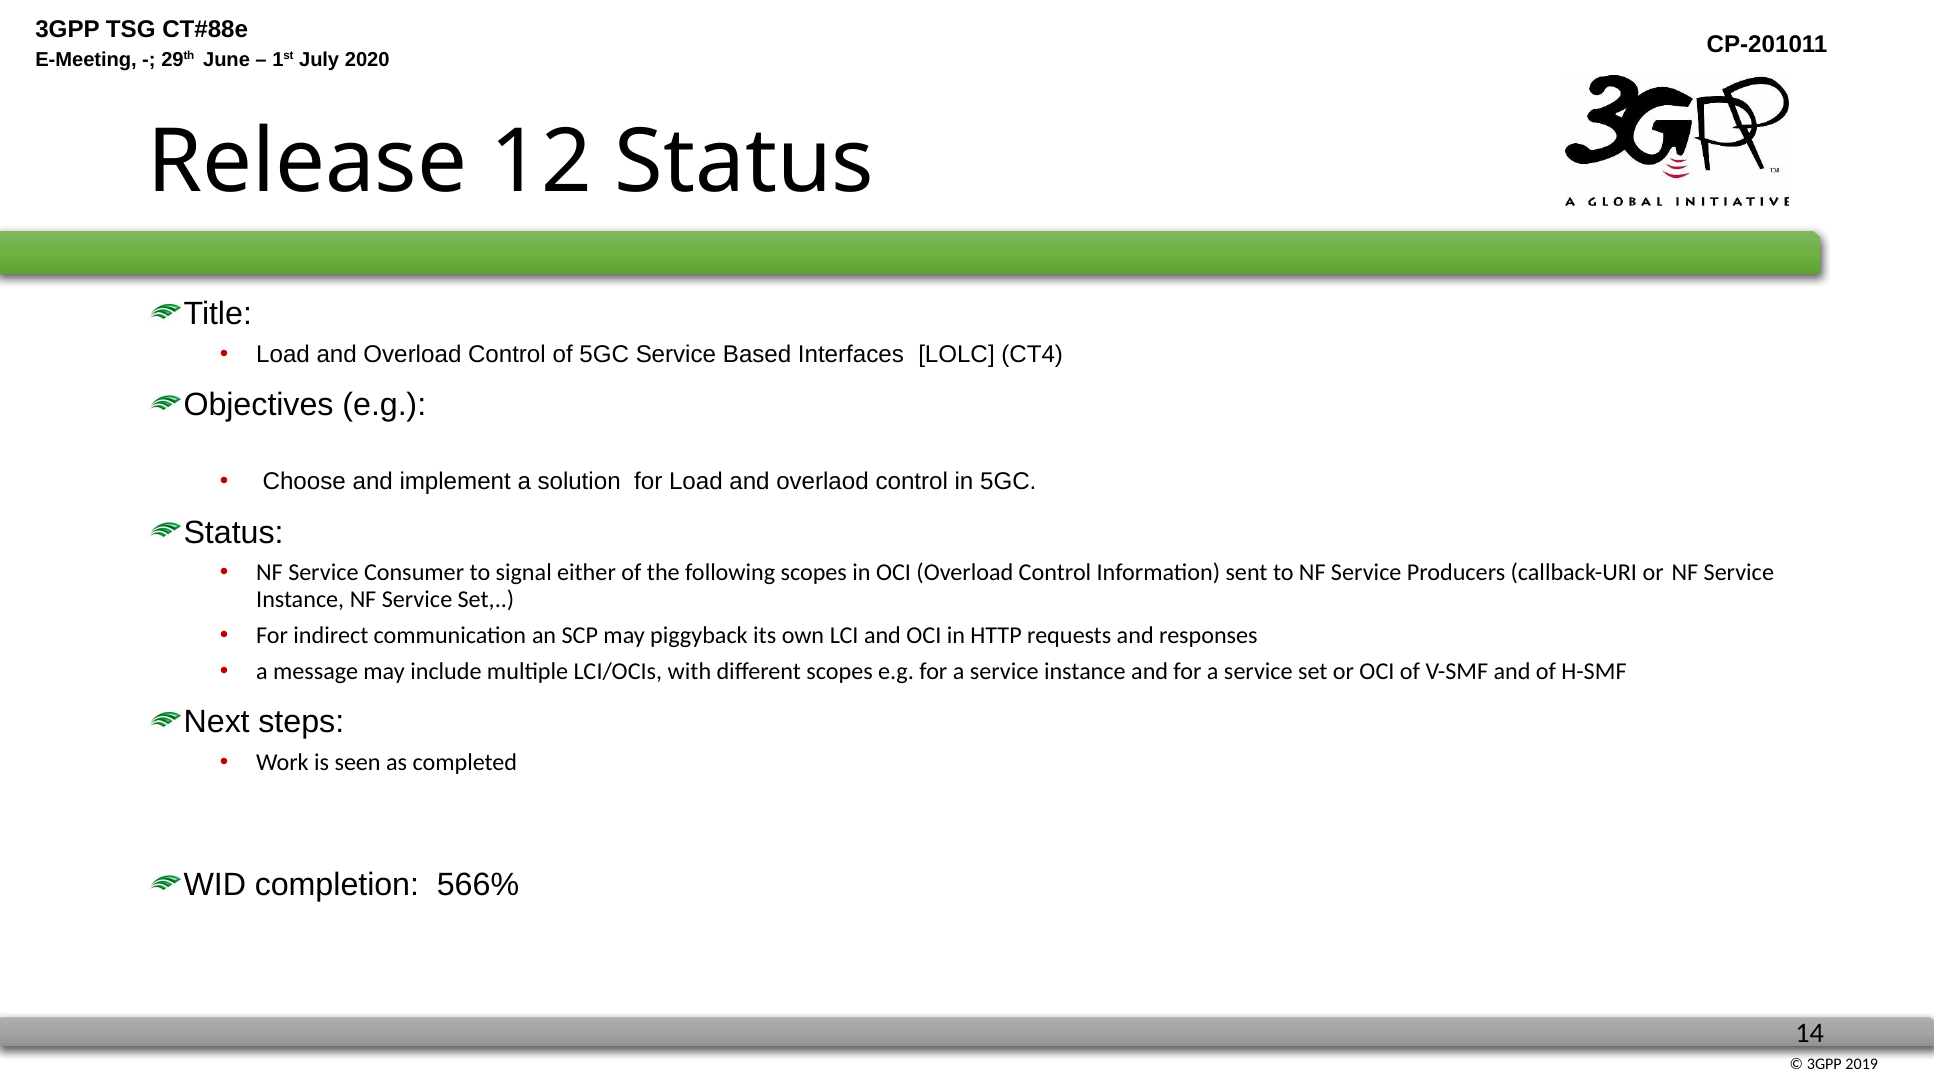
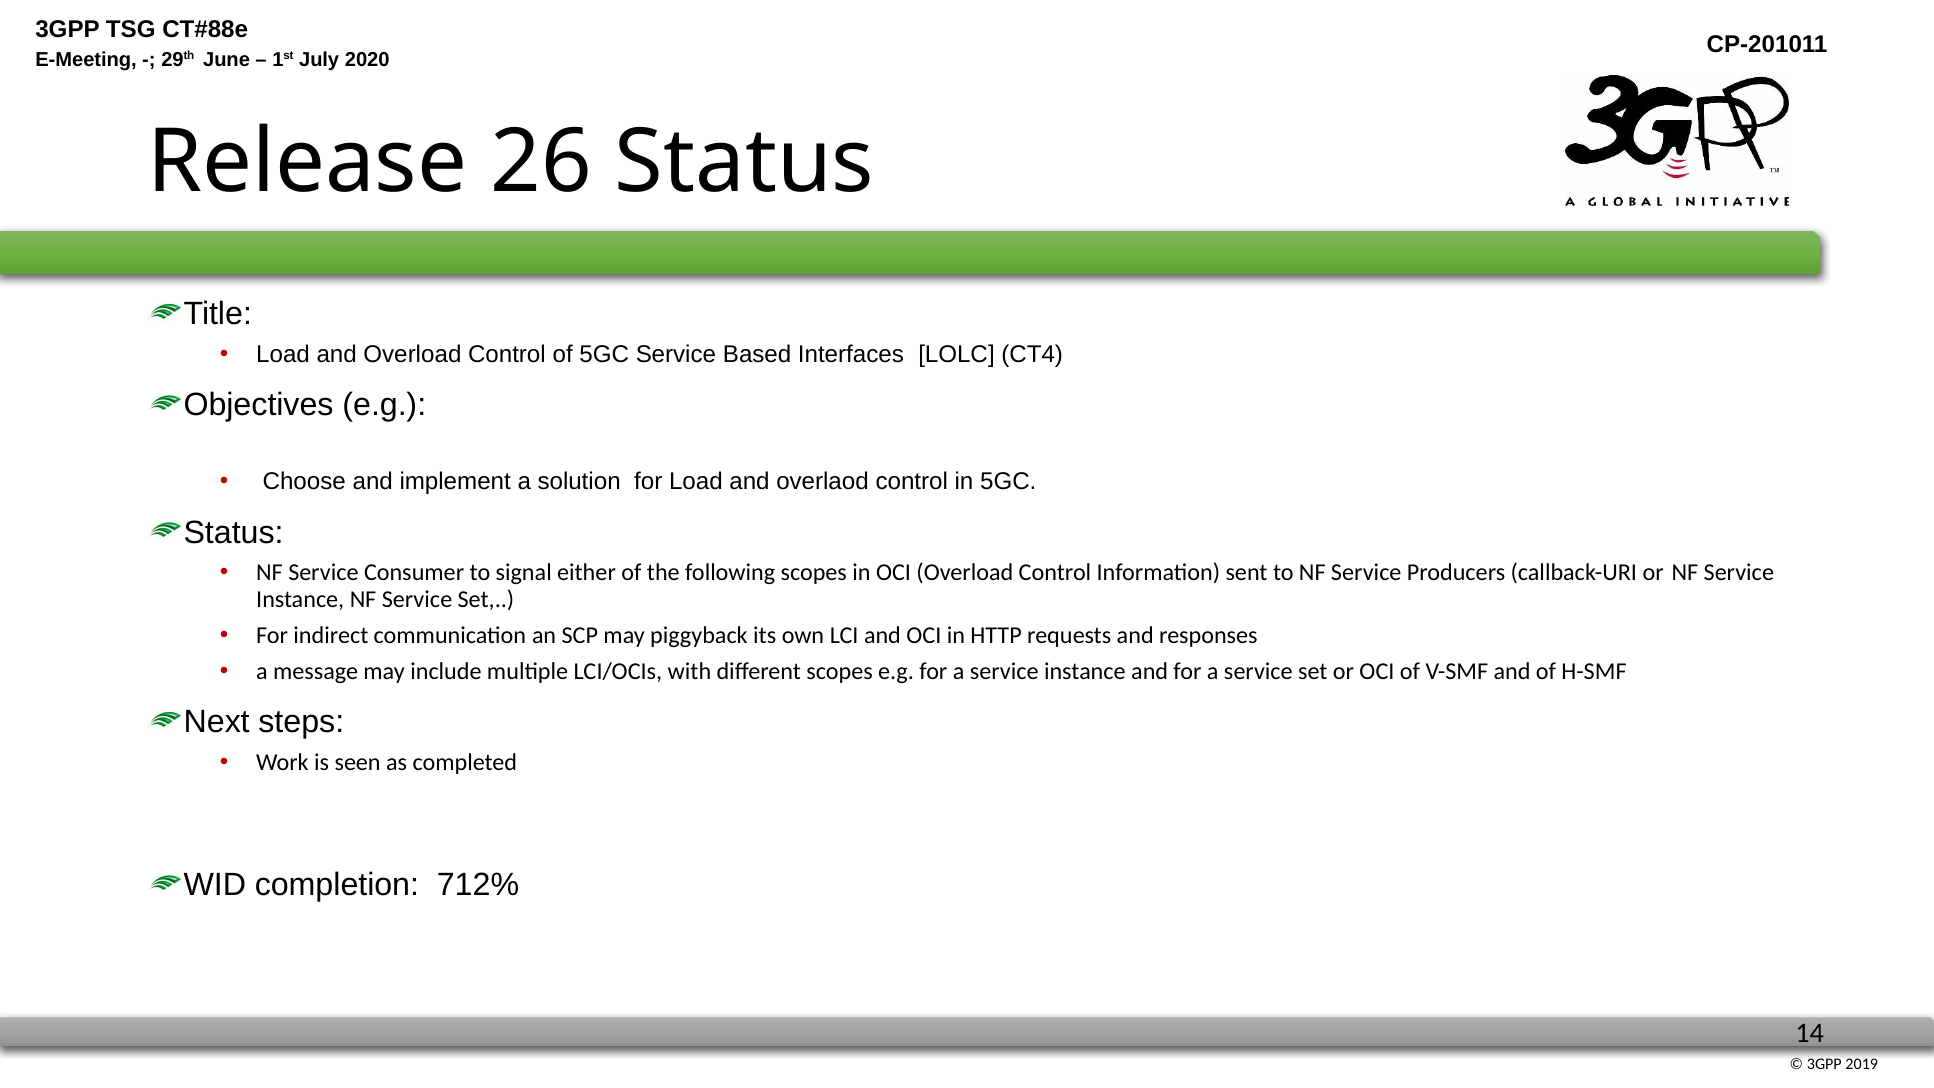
12: 12 -> 26 (541, 162)
566%: 566% -> 712% (478, 885)
